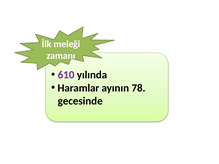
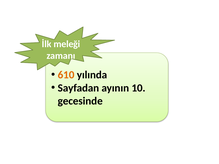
610 colour: purple -> orange (66, 75)
Haramlar: Haramlar -> Sayfadan (78, 88)
78: 78 -> 10 (139, 88)
